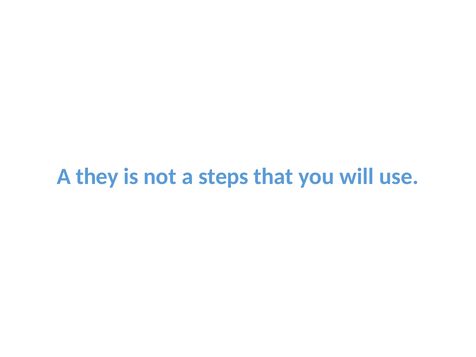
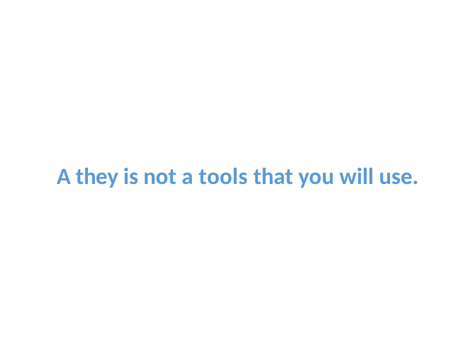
steps: steps -> tools (223, 176)
